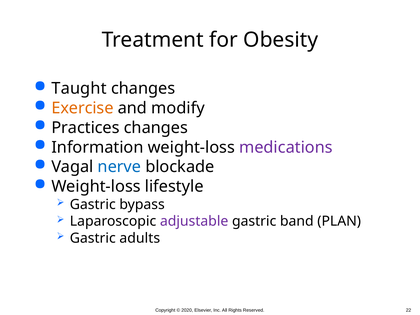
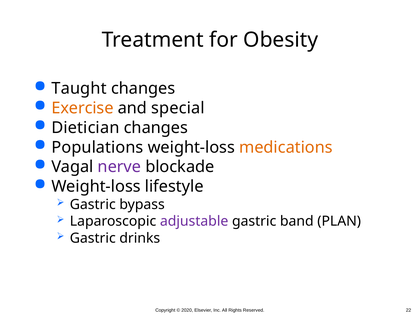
modify: modify -> special (178, 108)
Practices: Practices -> Dietician (85, 128)
Information: Information -> Populations (97, 147)
medications colour: purple -> orange (286, 147)
nerve colour: blue -> purple (119, 167)
adults: adults -> drinks (140, 238)
